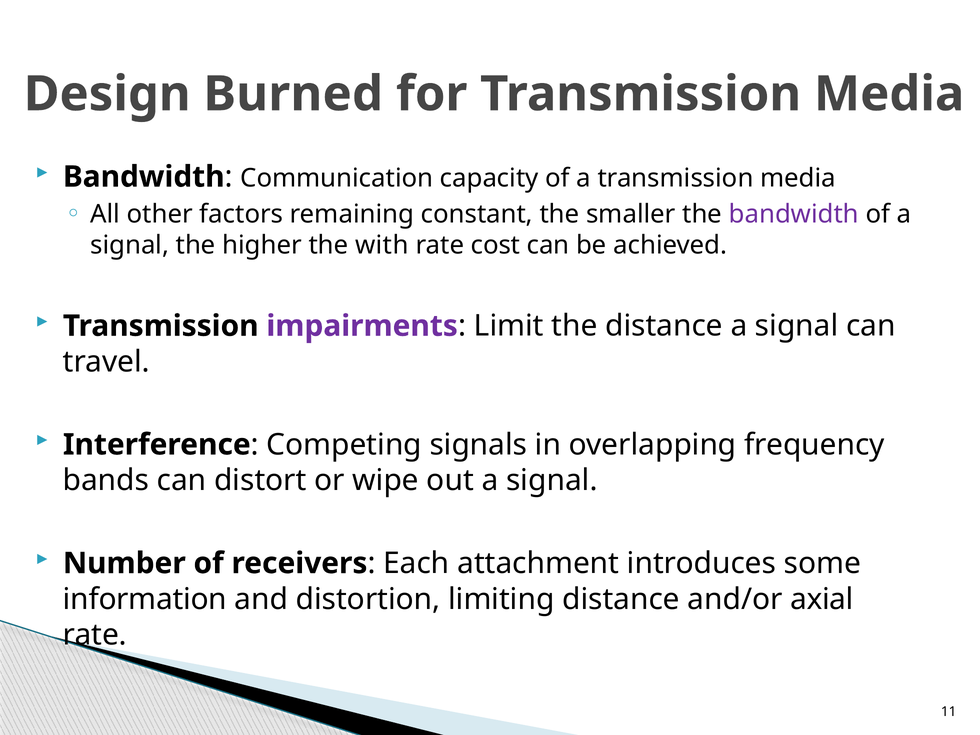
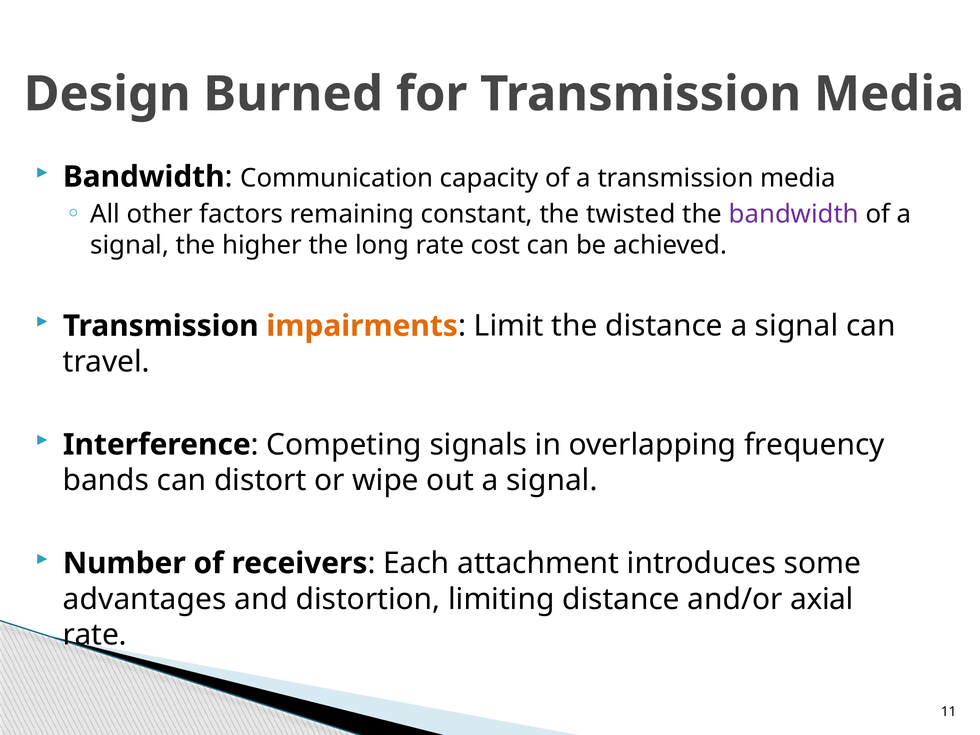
smaller: smaller -> twisted (631, 214)
with: with -> long (382, 245)
impairments colour: purple -> orange (362, 326)
information: information -> advantages (145, 599)
